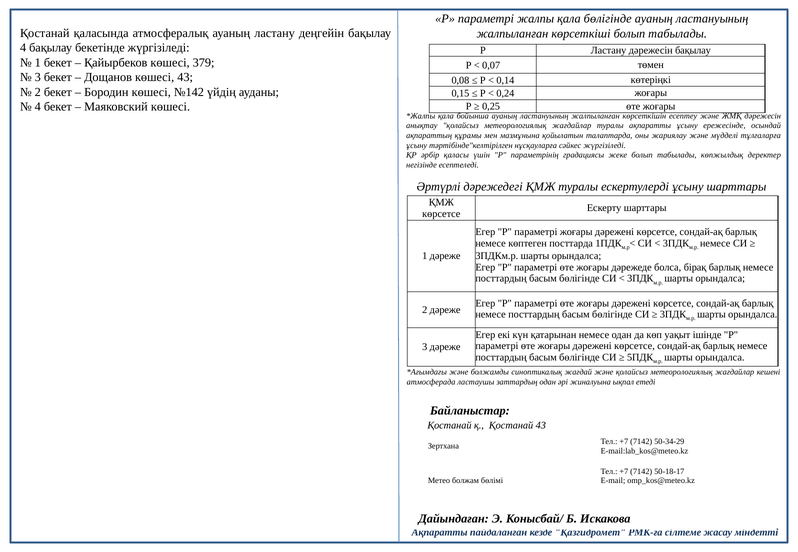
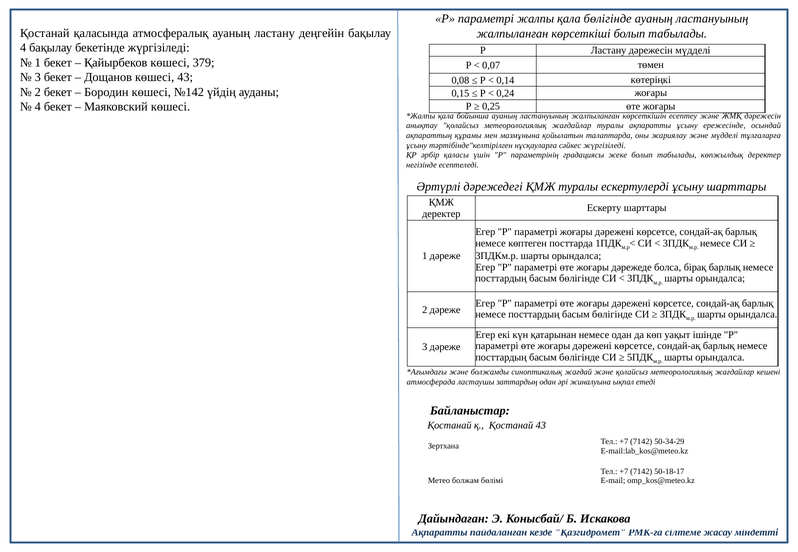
дәрежесін бақылау: бақылау -> мүдделі (693, 50)
көрсетсе: көрсетсе -> деректер (441, 214)
